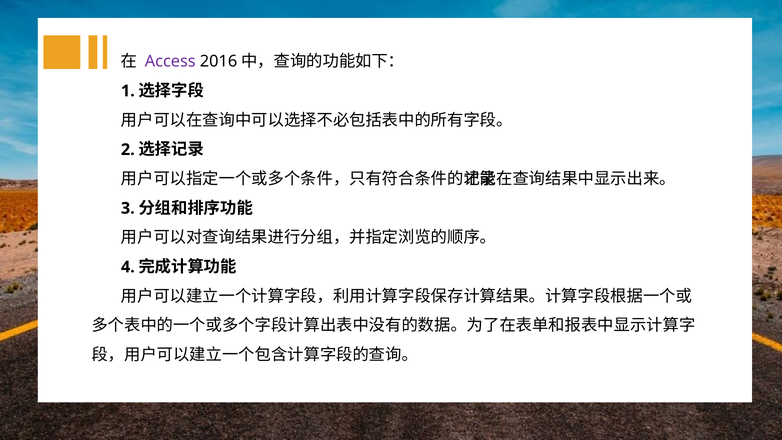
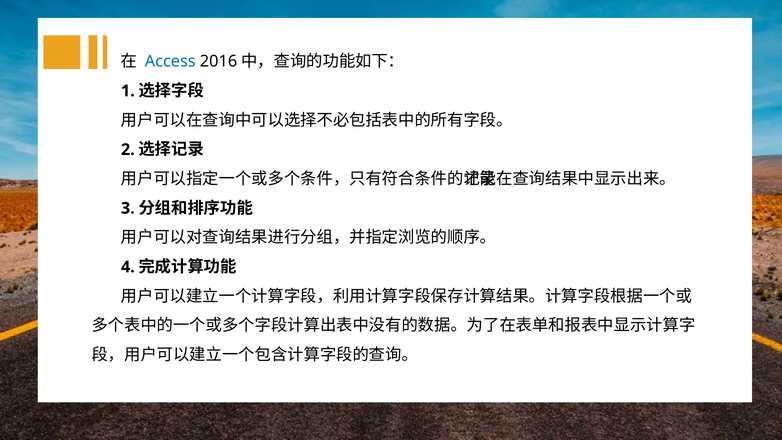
Access colour: purple -> blue (170, 62)
